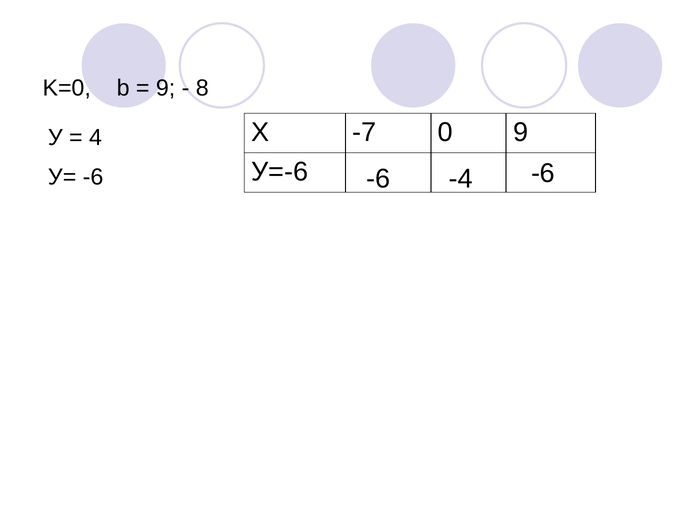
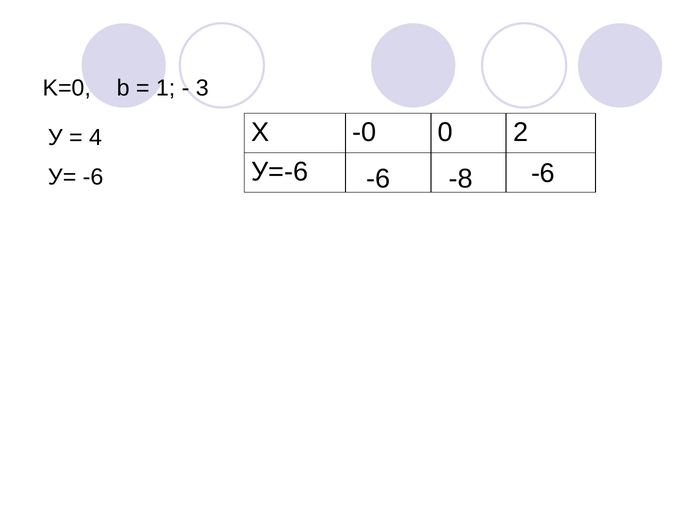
9: 9 -> 1 (166, 88)
8: 8 -> 3 (202, 88)
-7: -7 -> -0 (364, 132)
0 9: 9 -> 2 (521, 132)
-4: -4 -> -8 (461, 179)
